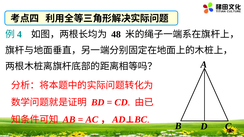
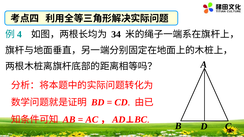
48: 48 -> 34 (116, 35)
